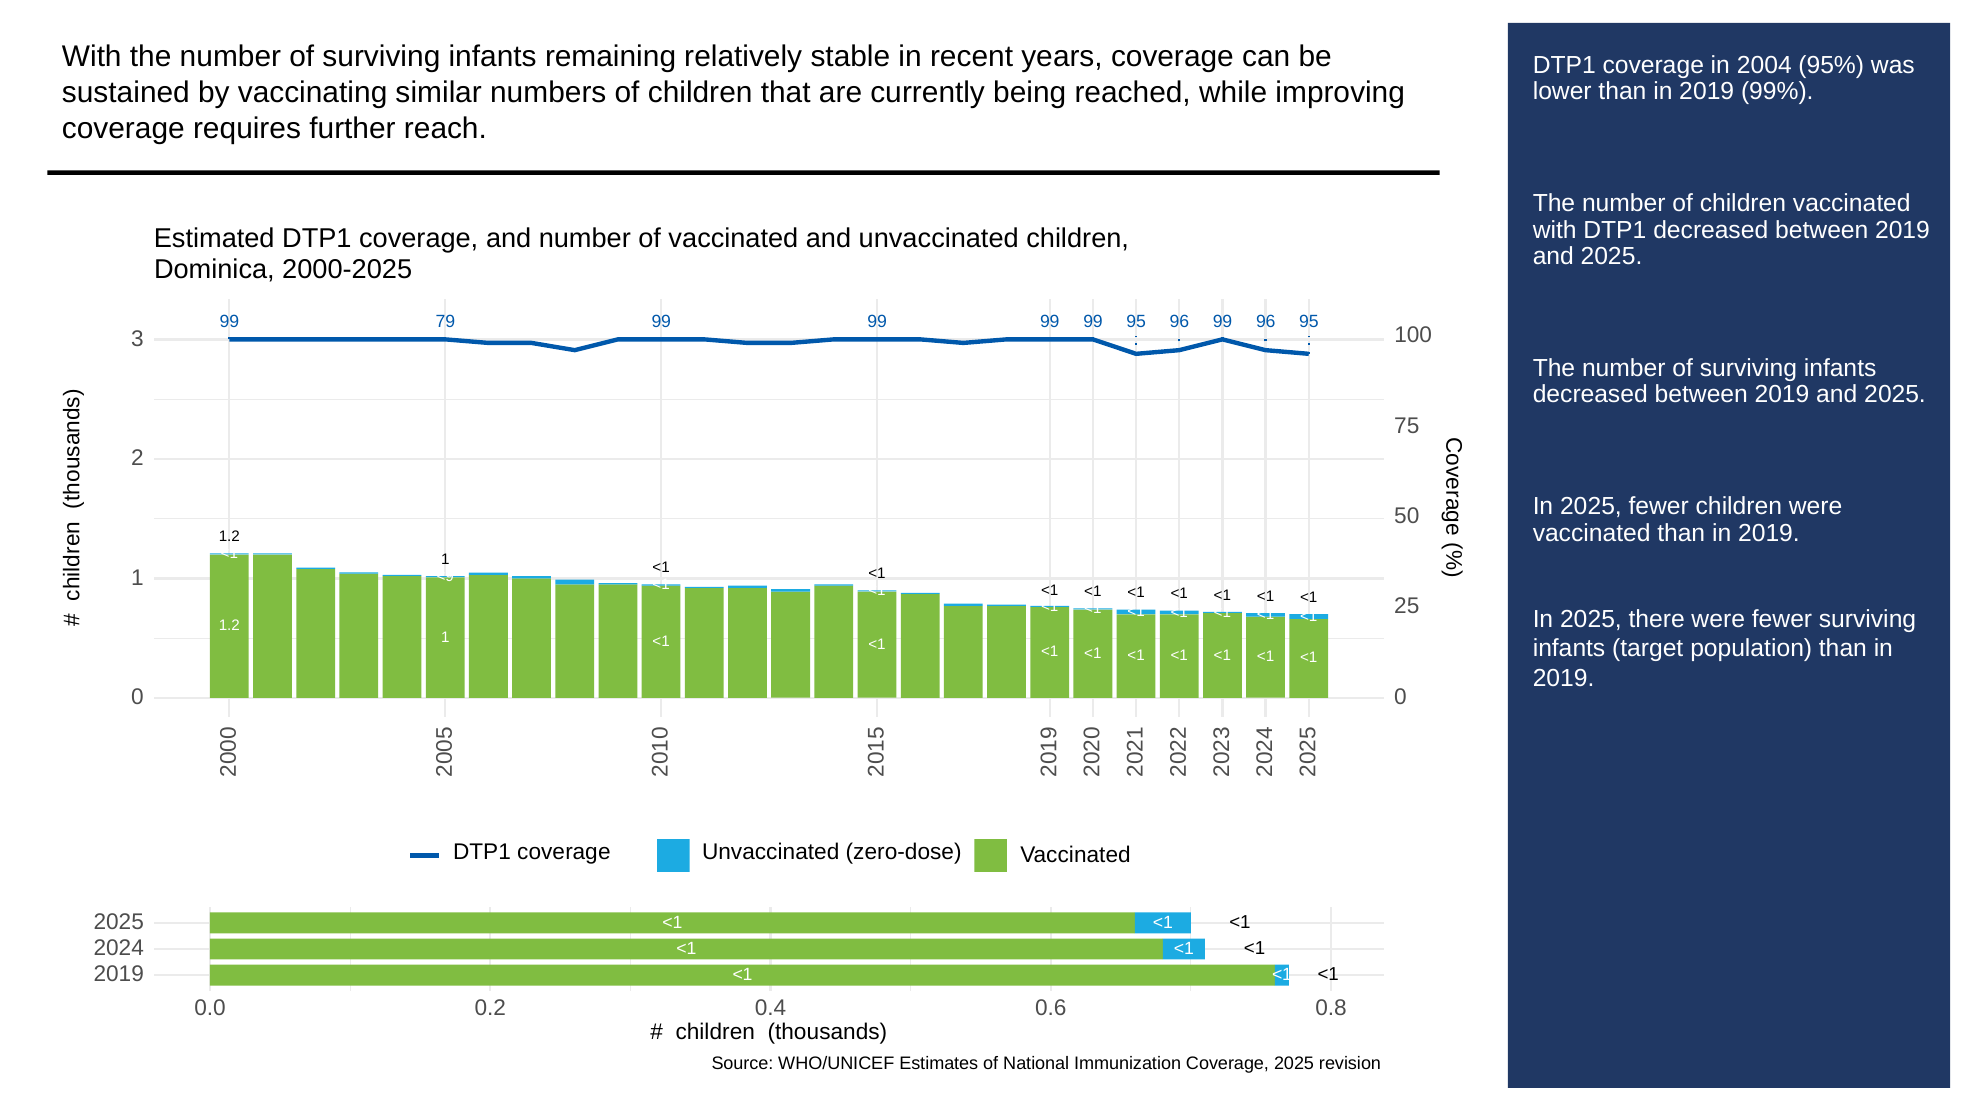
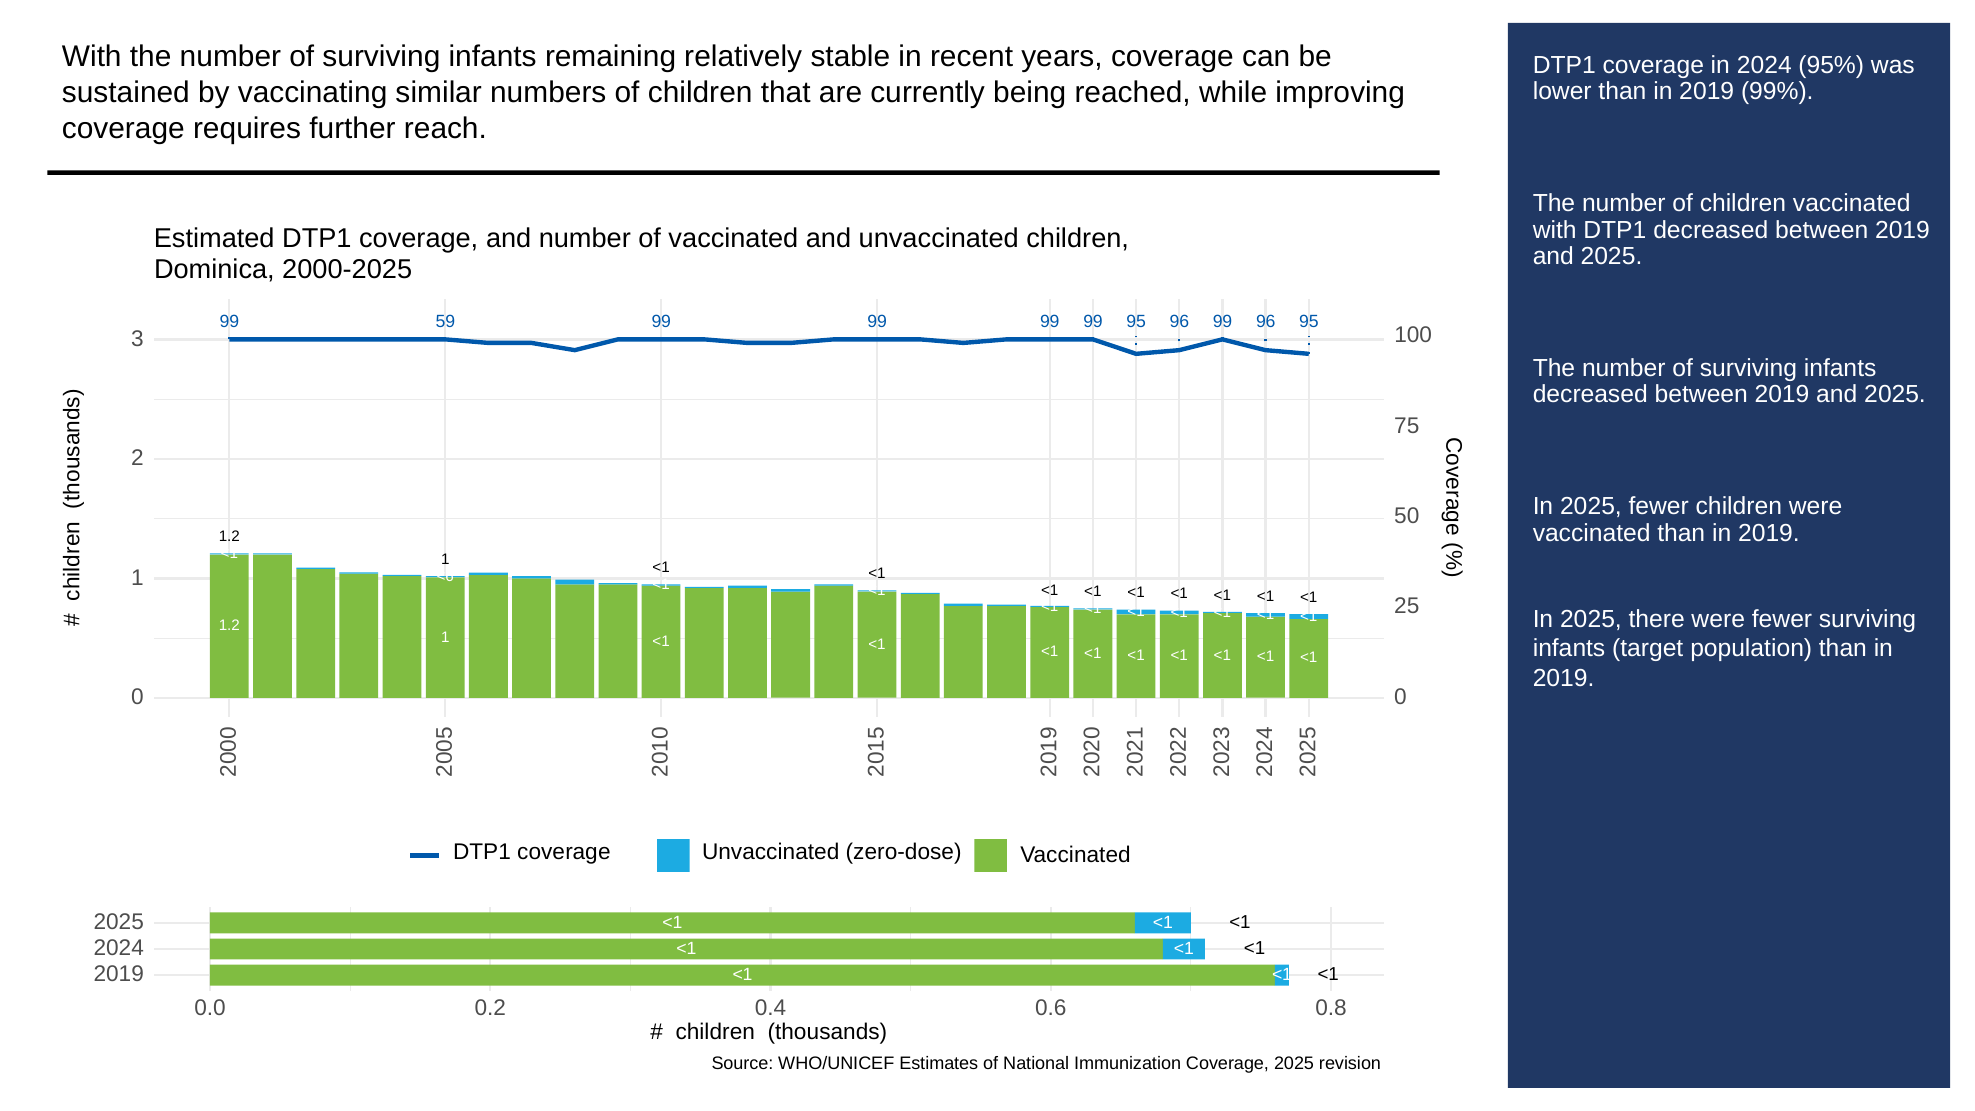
in 2004: 2004 -> 2024 (1764, 65)
79: 79 -> 59 (445, 321)
<9: <9 -> <6 (445, 576)
